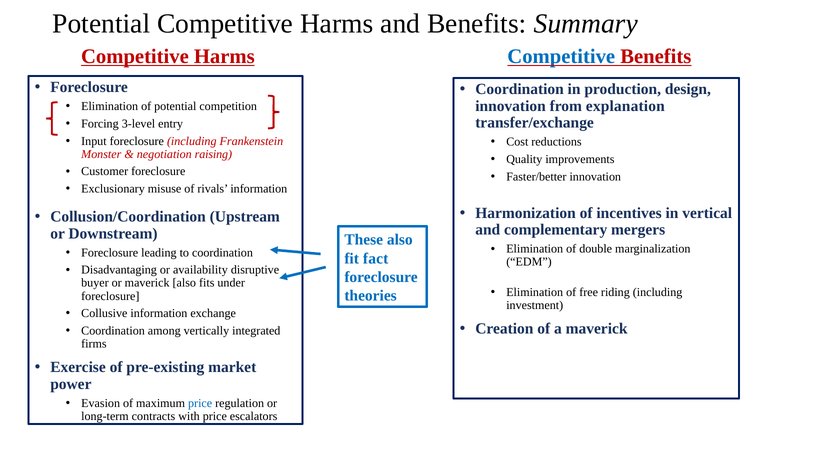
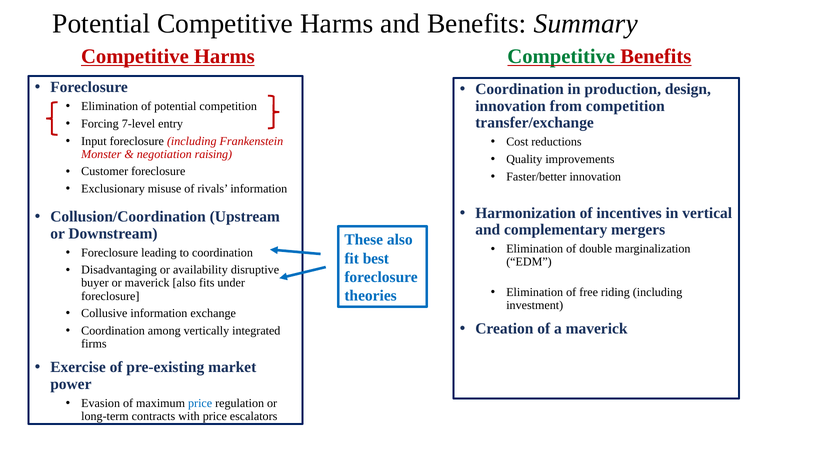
Competitive colour: blue -> green (561, 56)
from explanation: explanation -> competition (625, 106)
3-level: 3-level -> 7-level (138, 124)
fact: fact -> best (376, 258)
